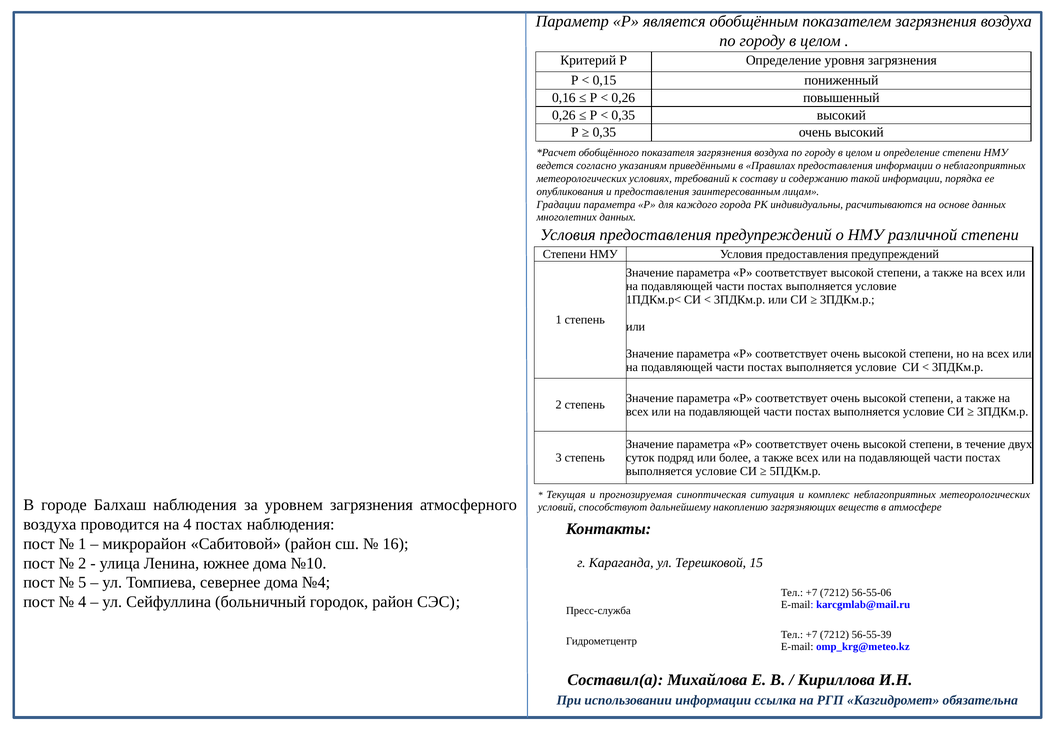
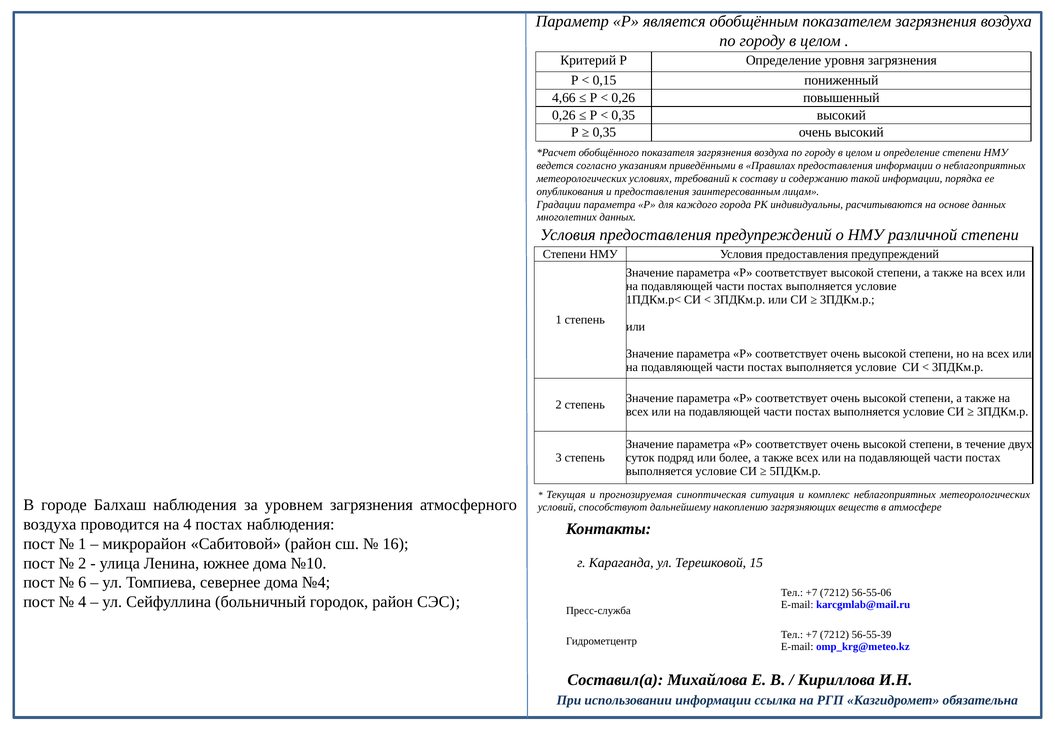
0,16: 0,16 -> 4,66 (564, 98)
5: 5 -> 6 (82, 583)
